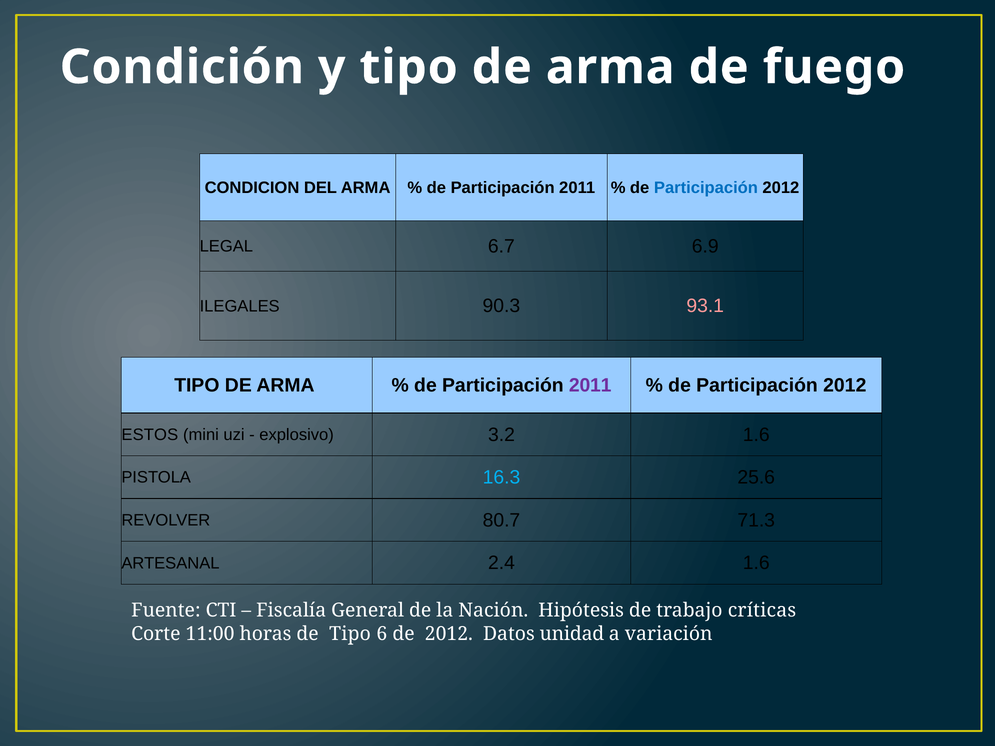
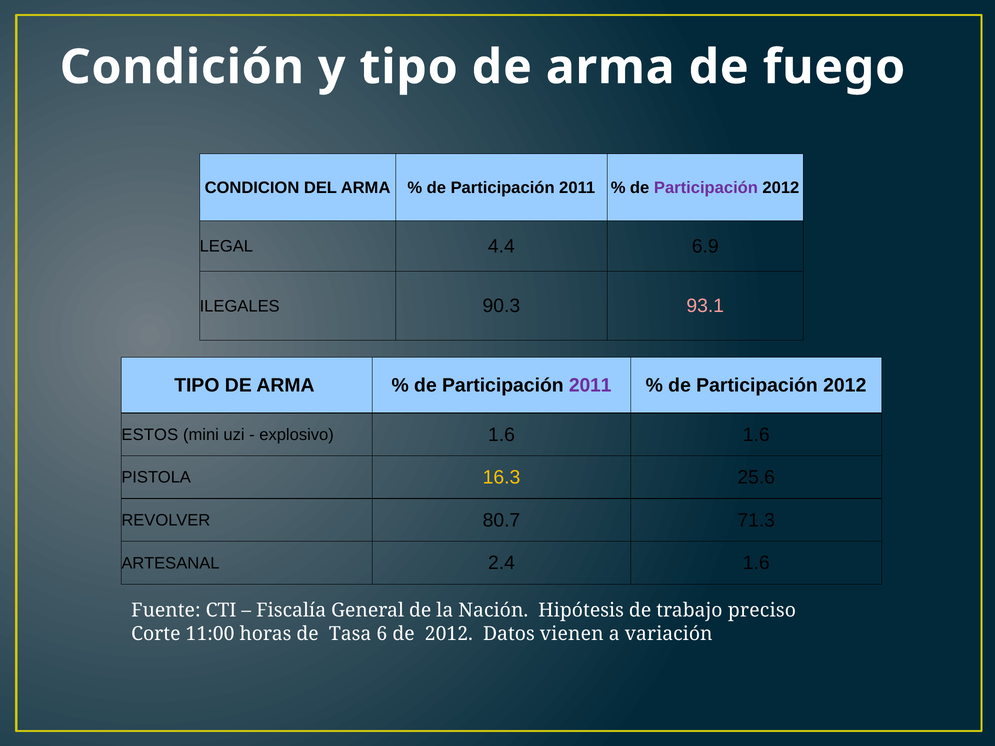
Participación colour: blue -> purple (706, 188)
6.7: 6.7 -> 4.4 (501, 246)
explosivo 3.2: 3.2 -> 1.6 (501, 435)
16.3 colour: light blue -> yellow (501, 478)
críticas: críticas -> preciso (762, 611)
de Tipo: Tipo -> Tasa (350, 634)
unidad: unidad -> vienen (572, 634)
